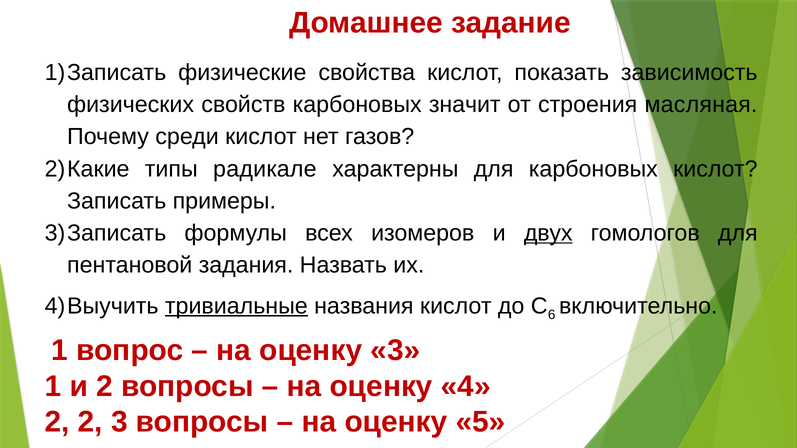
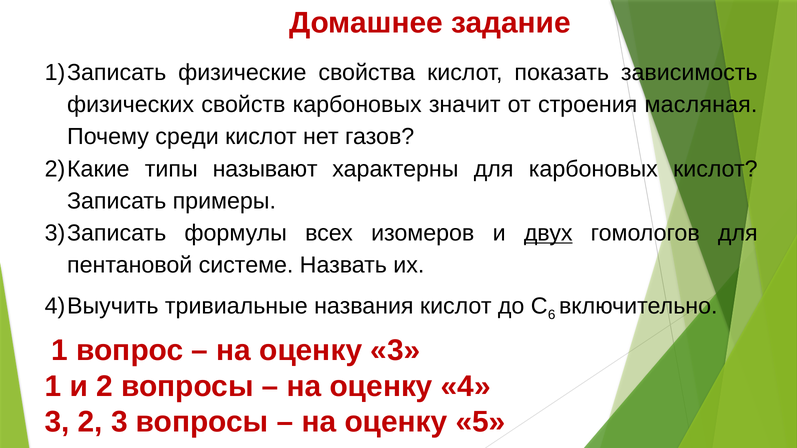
радикале: радикале -> называют (265, 169)
задания: задания -> системе (246, 265)
тривиальные underline: present -> none (236, 306)
2: 2 -> 3 (57, 422)
